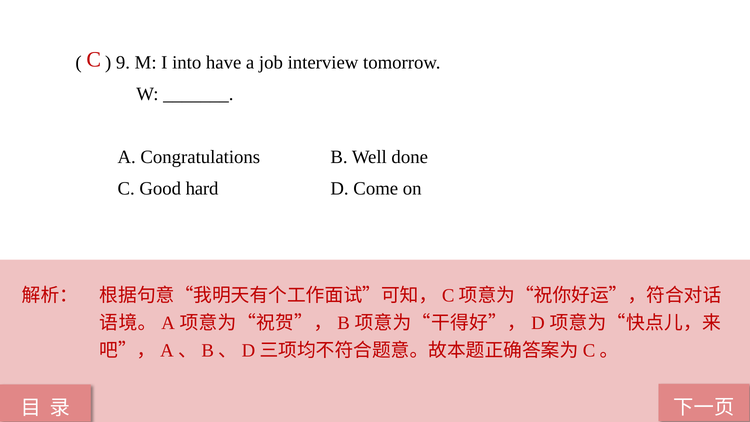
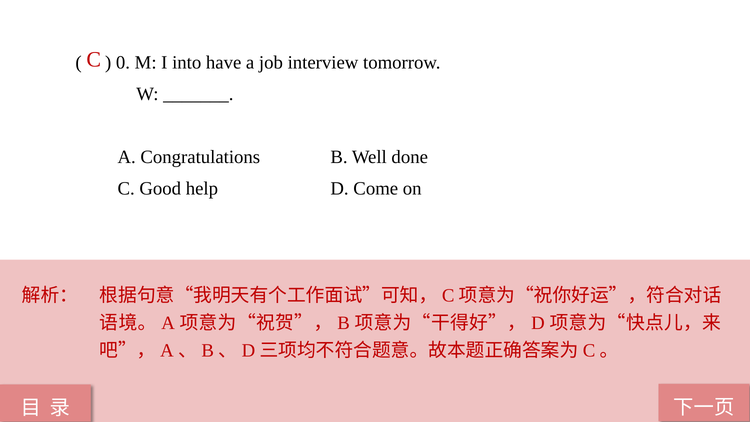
9: 9 -> 0 (123, 63)
hard: hard -> help (202, 189)
